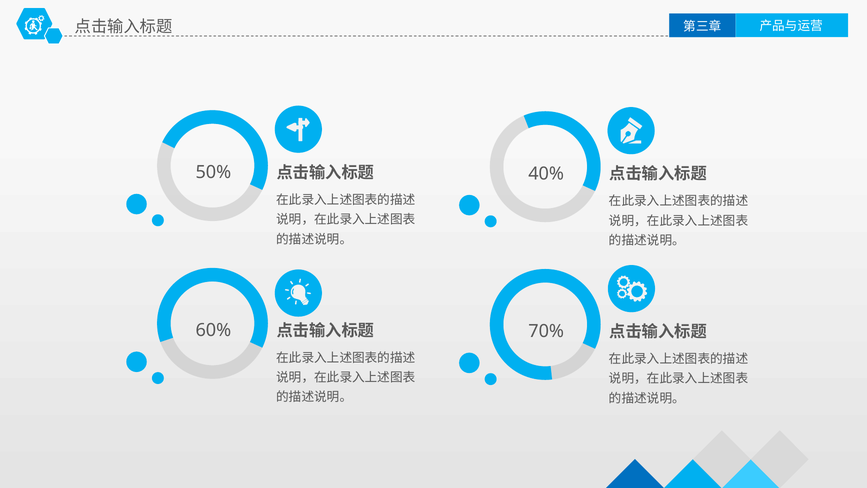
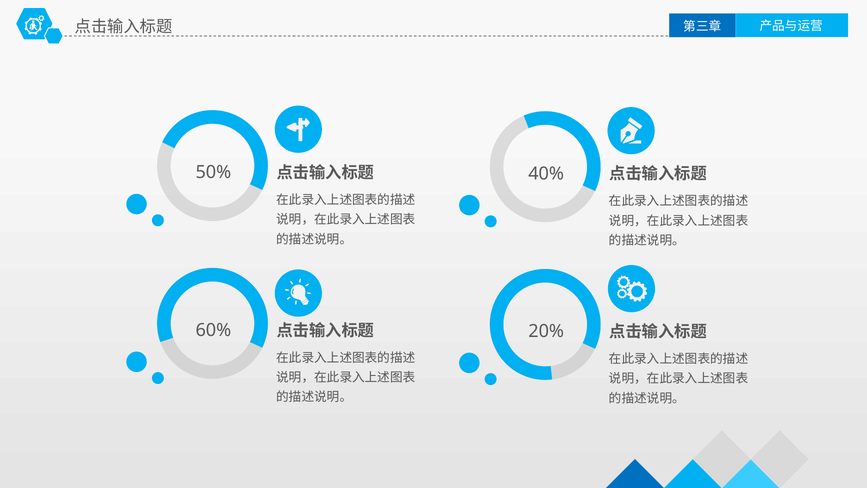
70%: 70% -> 20% (546, 331)
